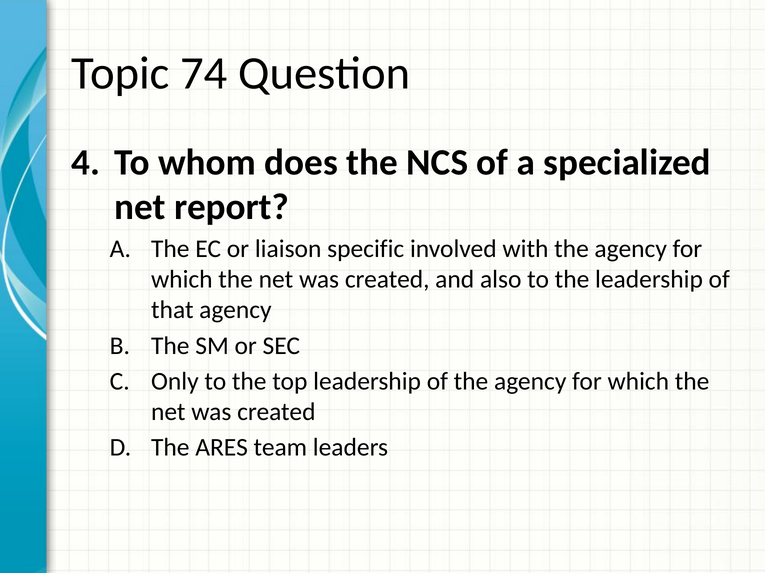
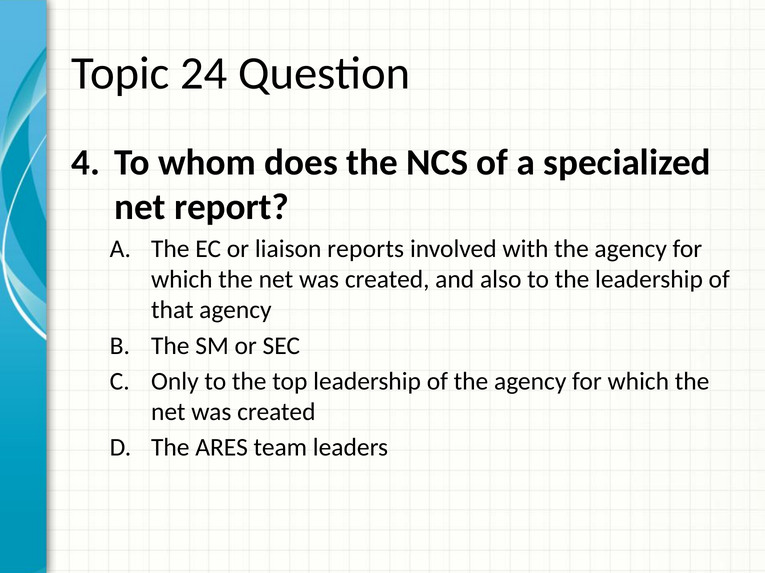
74: 74 -> 24 (204, 74)
specific: specific -> reports (366, 249)
